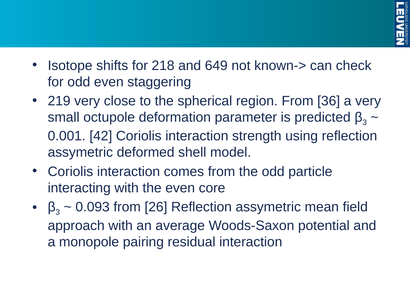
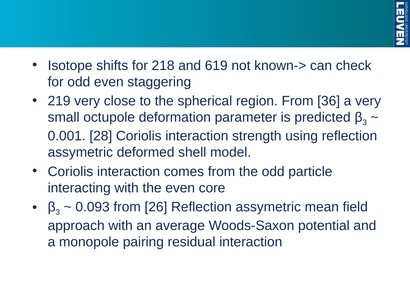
649: 649 -> 619 (216, 66)
42: 42 -> 28 (101, 136)
